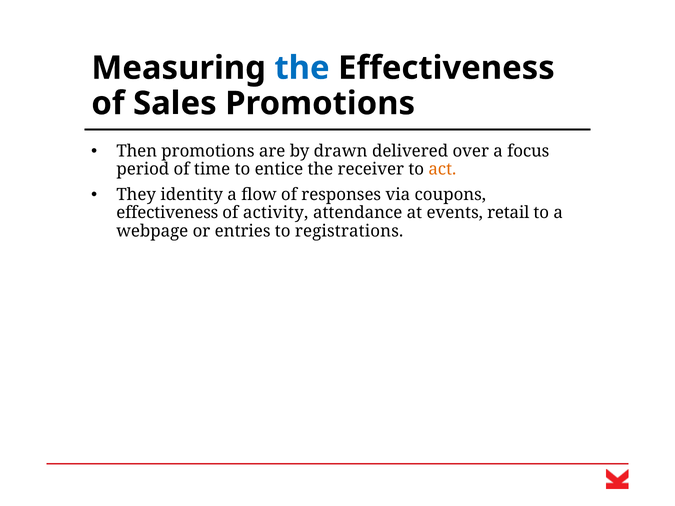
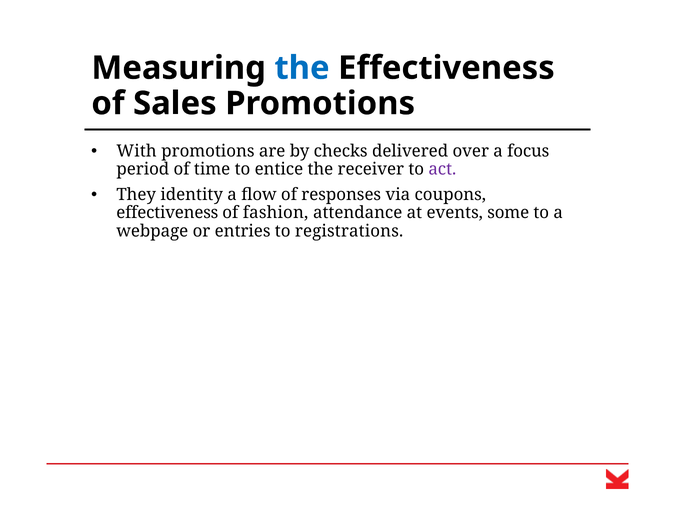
Then: Then -> With (137, 151)
drawn: drawn -> checks (341, 151)
act colour: orange -> purple (442, 170)
activity: activity -> fashion (276, 213)
retail: retail -> some (508, 213)
